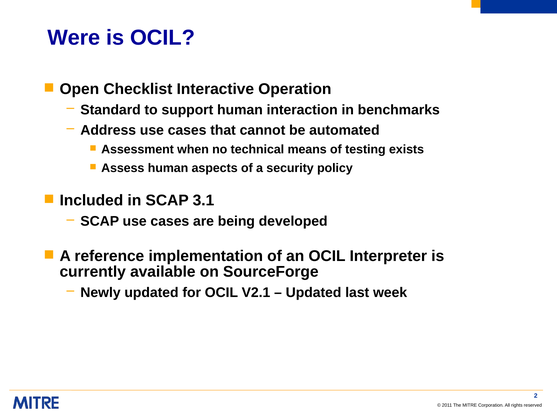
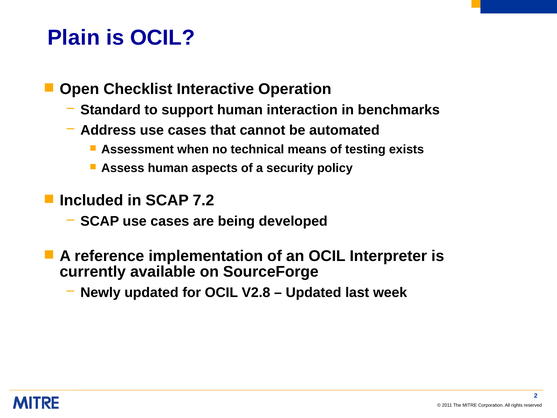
Were: Were -> Plain (74, 38)
3.1: 3.1 -> 7.2 (203, 200)
V2.1: V2.1 -> V2.8 (256, 292)
